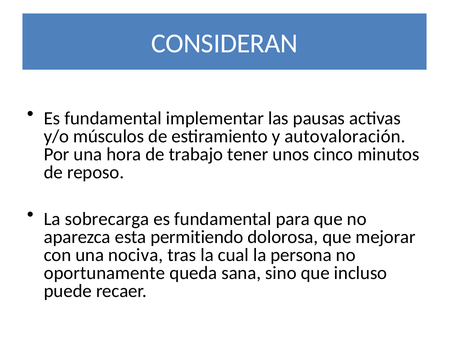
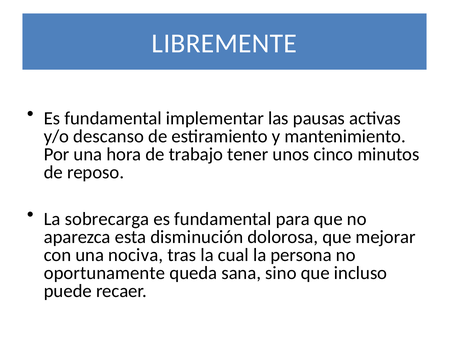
CONSIDERAN: CONSIDERAN -> LIBREMENTE (224, 43)
músculos: músculos -> descanso (109, 136)
autovaloración: autovaloración -> mantenimiento (345, 136)
permitiendo: permitiendo -> disminución (197, 237)
